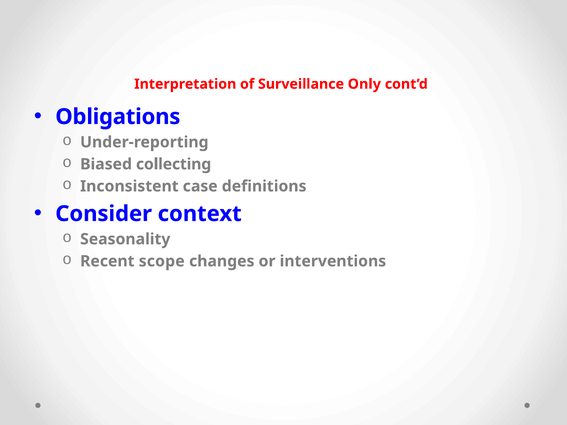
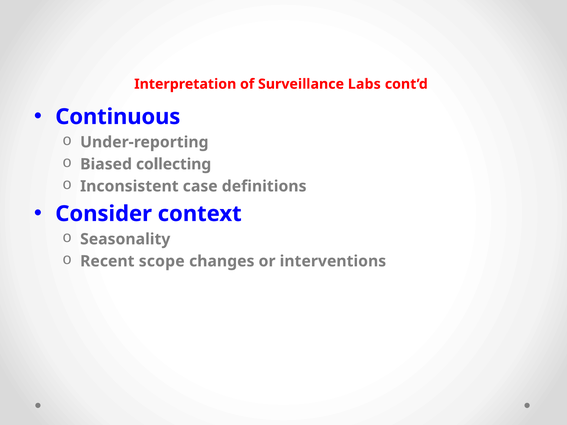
Only: Only -> Labs (364, 84)
Obligations: Obligations -> Continuous (118, 117)
